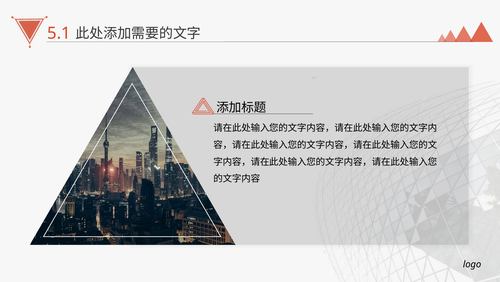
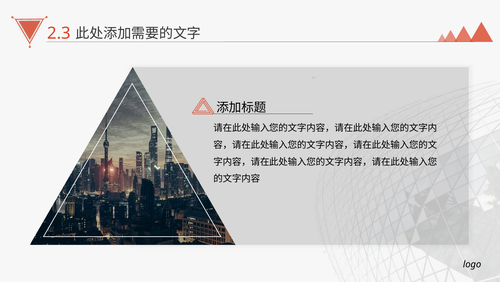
5.1: 5.1 -> 2.3 (59, 33)
